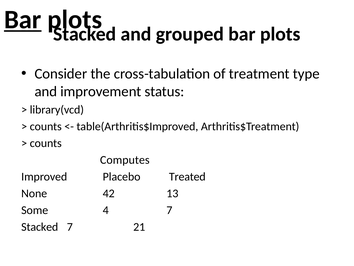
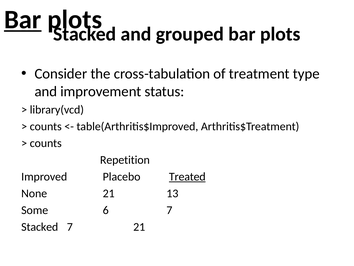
Computes: Computes -> Repetition (125, 160)
Treated underline: none -> present (187, 176)
None 42: 42 -> 21 (109, 193)
4: 4 -> 6 (106, 210)
